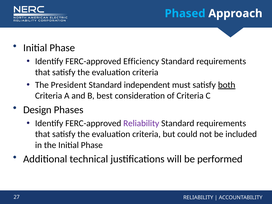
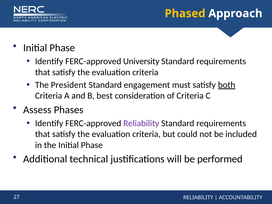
Phased colour: light blue -> yellow (185, 13)
Efficiency: Efficiency -> University (141, 61)
independent: independent -> engagement (147, 85)
Design: Design -> Assess (37, 110)
